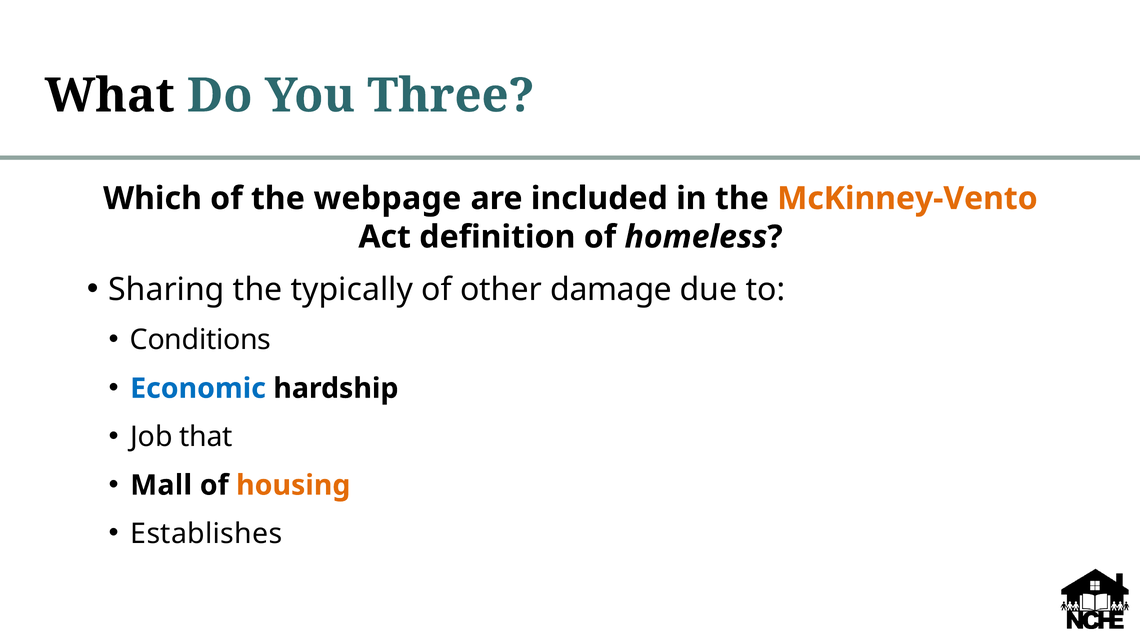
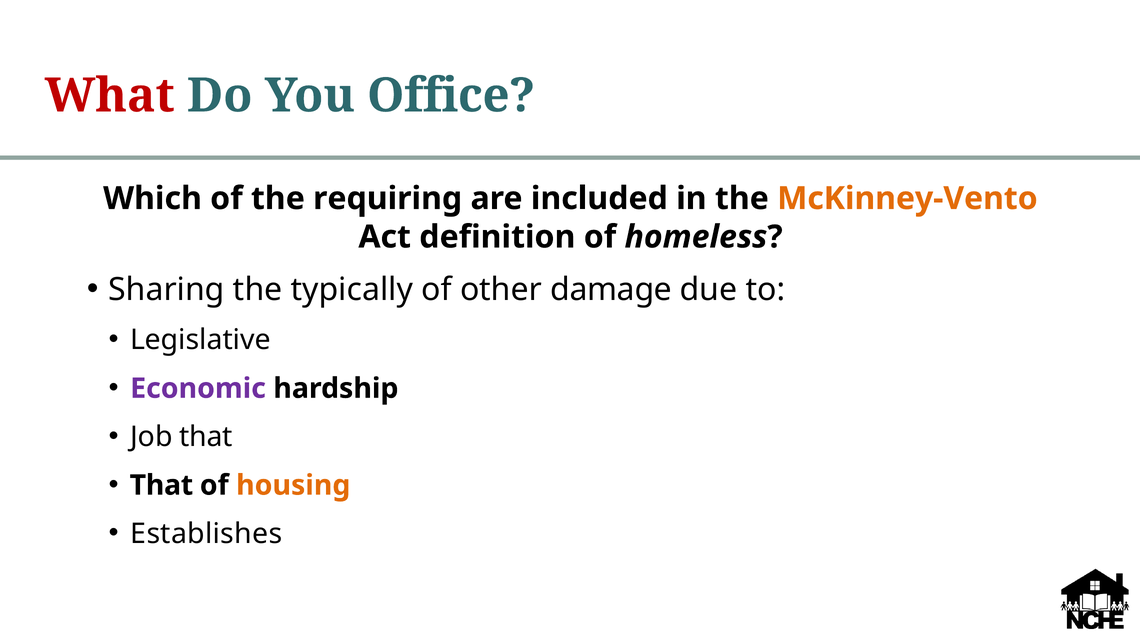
What colour: black -> red (110, 96)
Three: Three -> Office (451, 96)
webpage: webpage -> requiring (388, 199)
Conditions: Conditions -> Legislative (200, 340)
Economic colour: blue -> purple (198, 389)
Mall: Mall -> That (161, 485)
